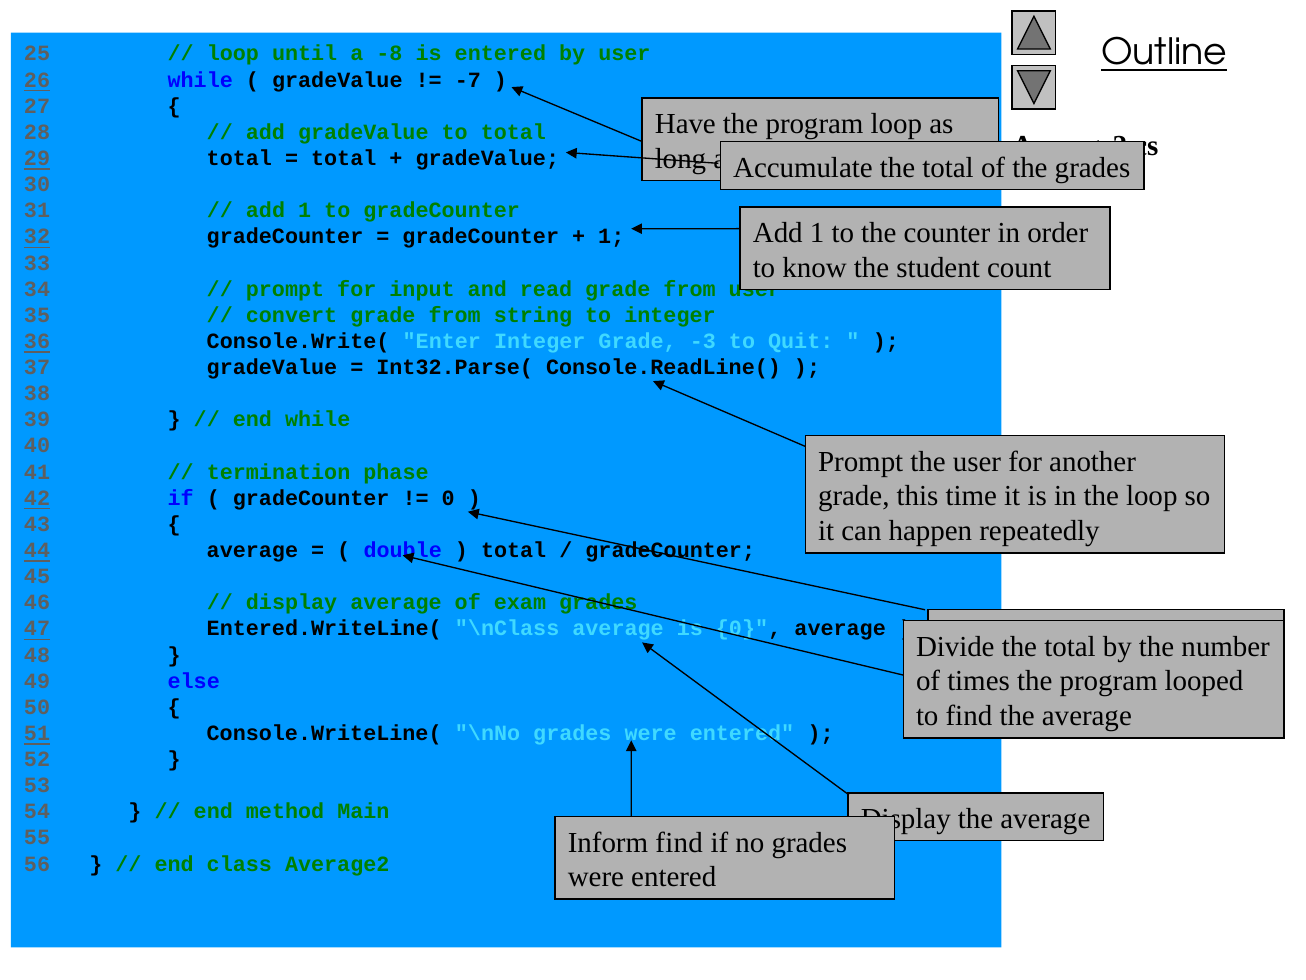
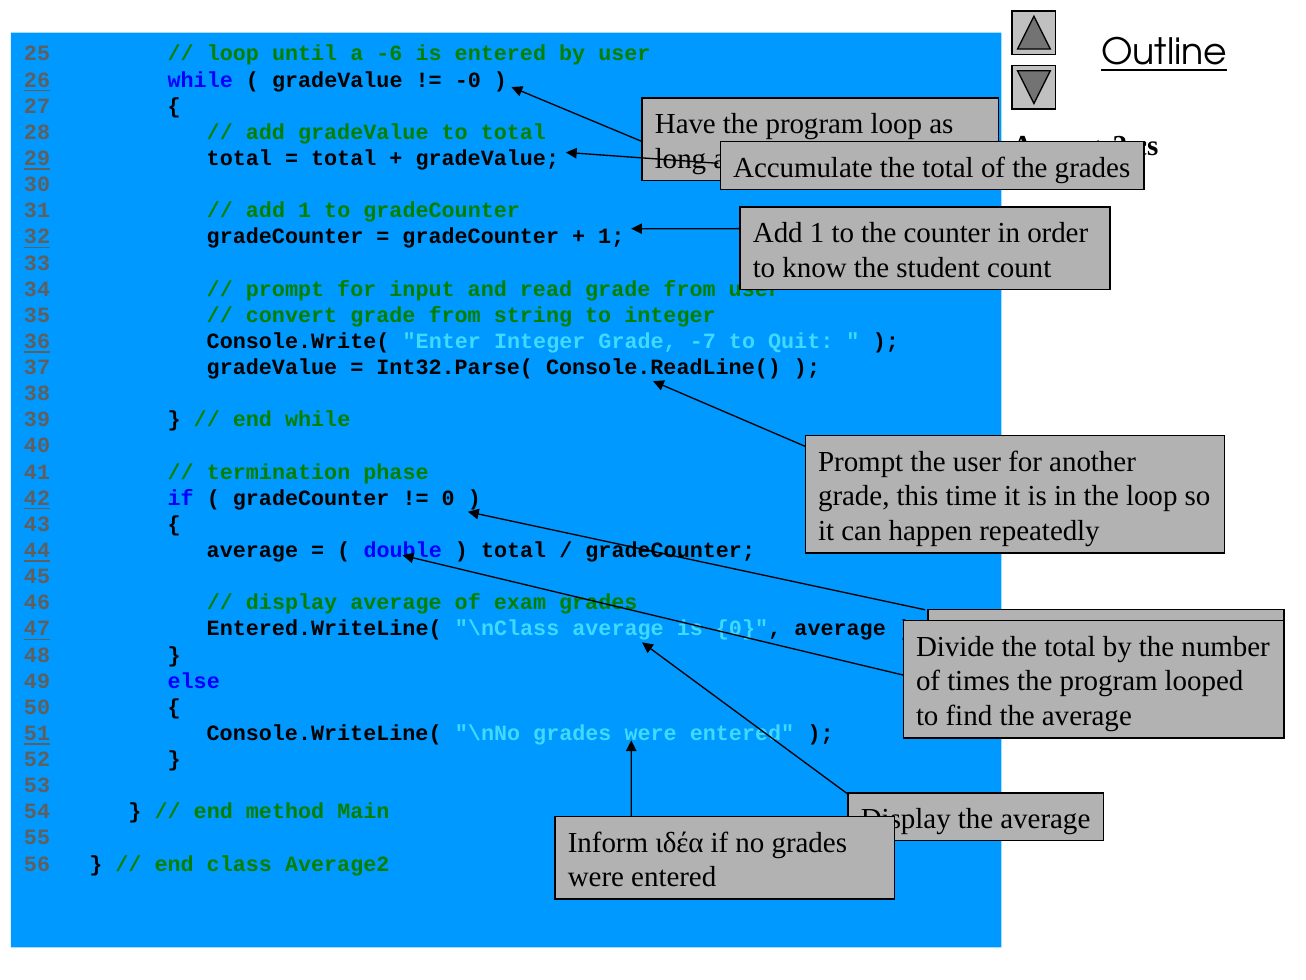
-8: -8 -> -6 (389, 54)
-7: -7 -> -0 (468, 80)
-3: -3 -> -7 (703, 341)
Inform find: find -> ιδέα (679, 842)
